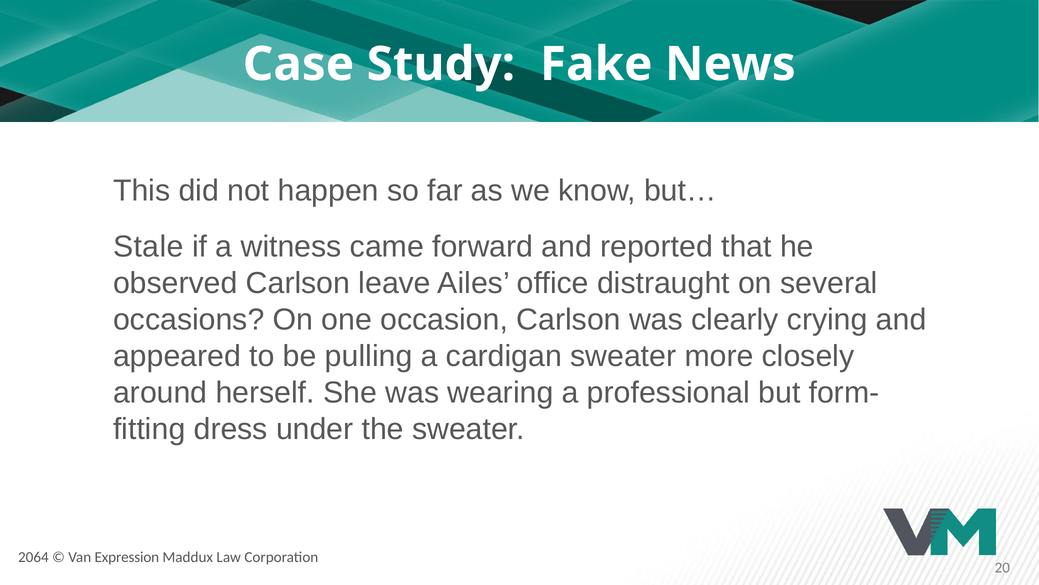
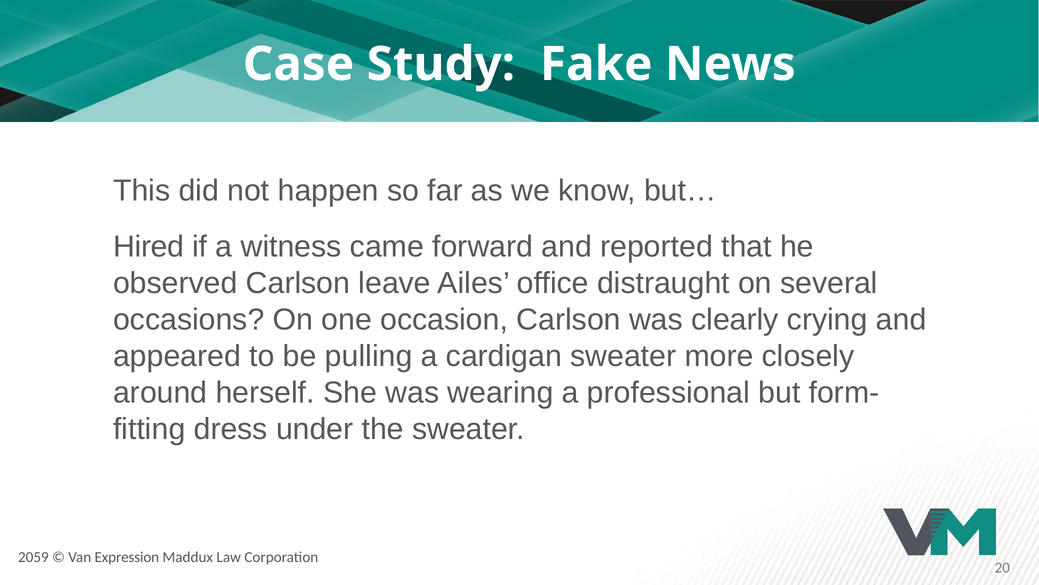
Stale: Stale -> Hired (149, 247)
2064: 2064 -> 2059 (33, 557)
